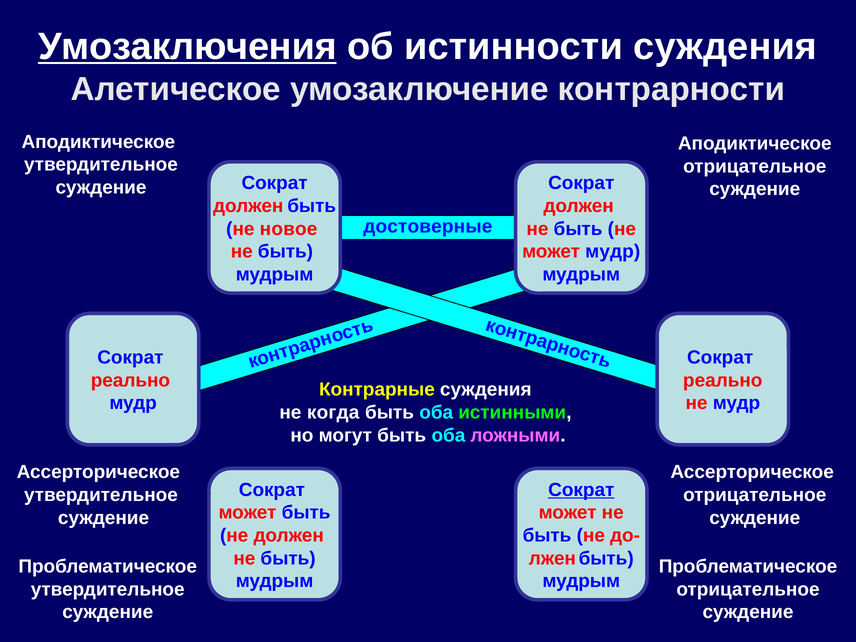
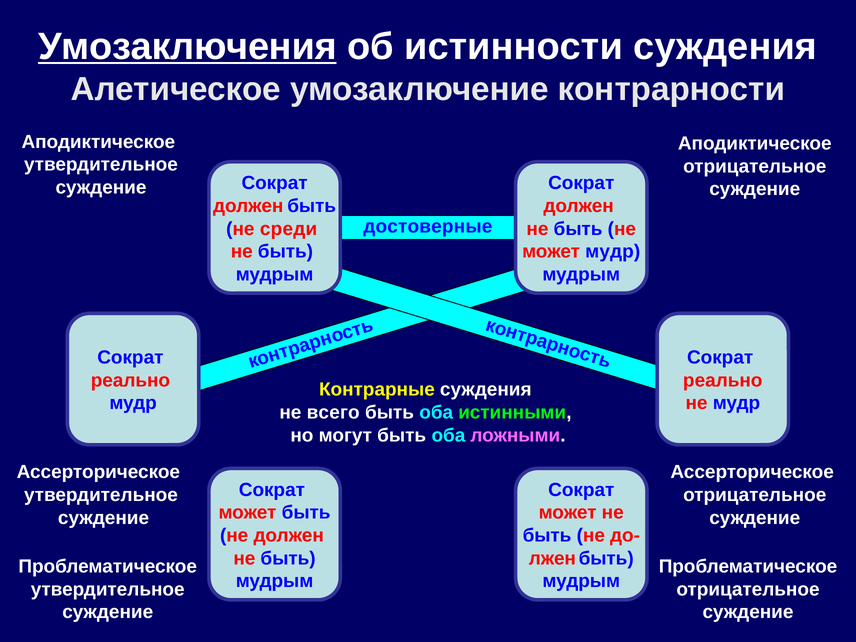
новое: новое -> среди (289, 229)
когда: когда -> всего (333, 412)
Сократ underline: present -> none (581, 490)
